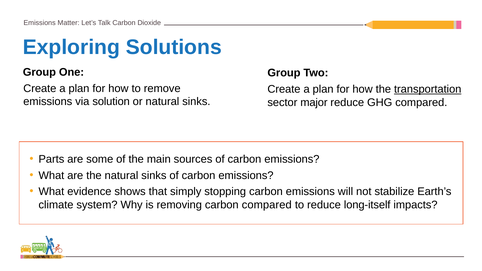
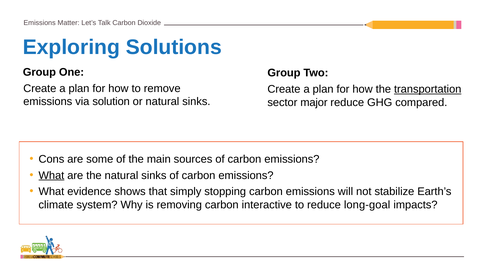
Parts: Parts -> Cons (51, 159)
What underline: none -> present (51, 175)
carbon compared: compared -> interactive (267, 205)
long-itself: long-itself -> long-goal (367, 205)
